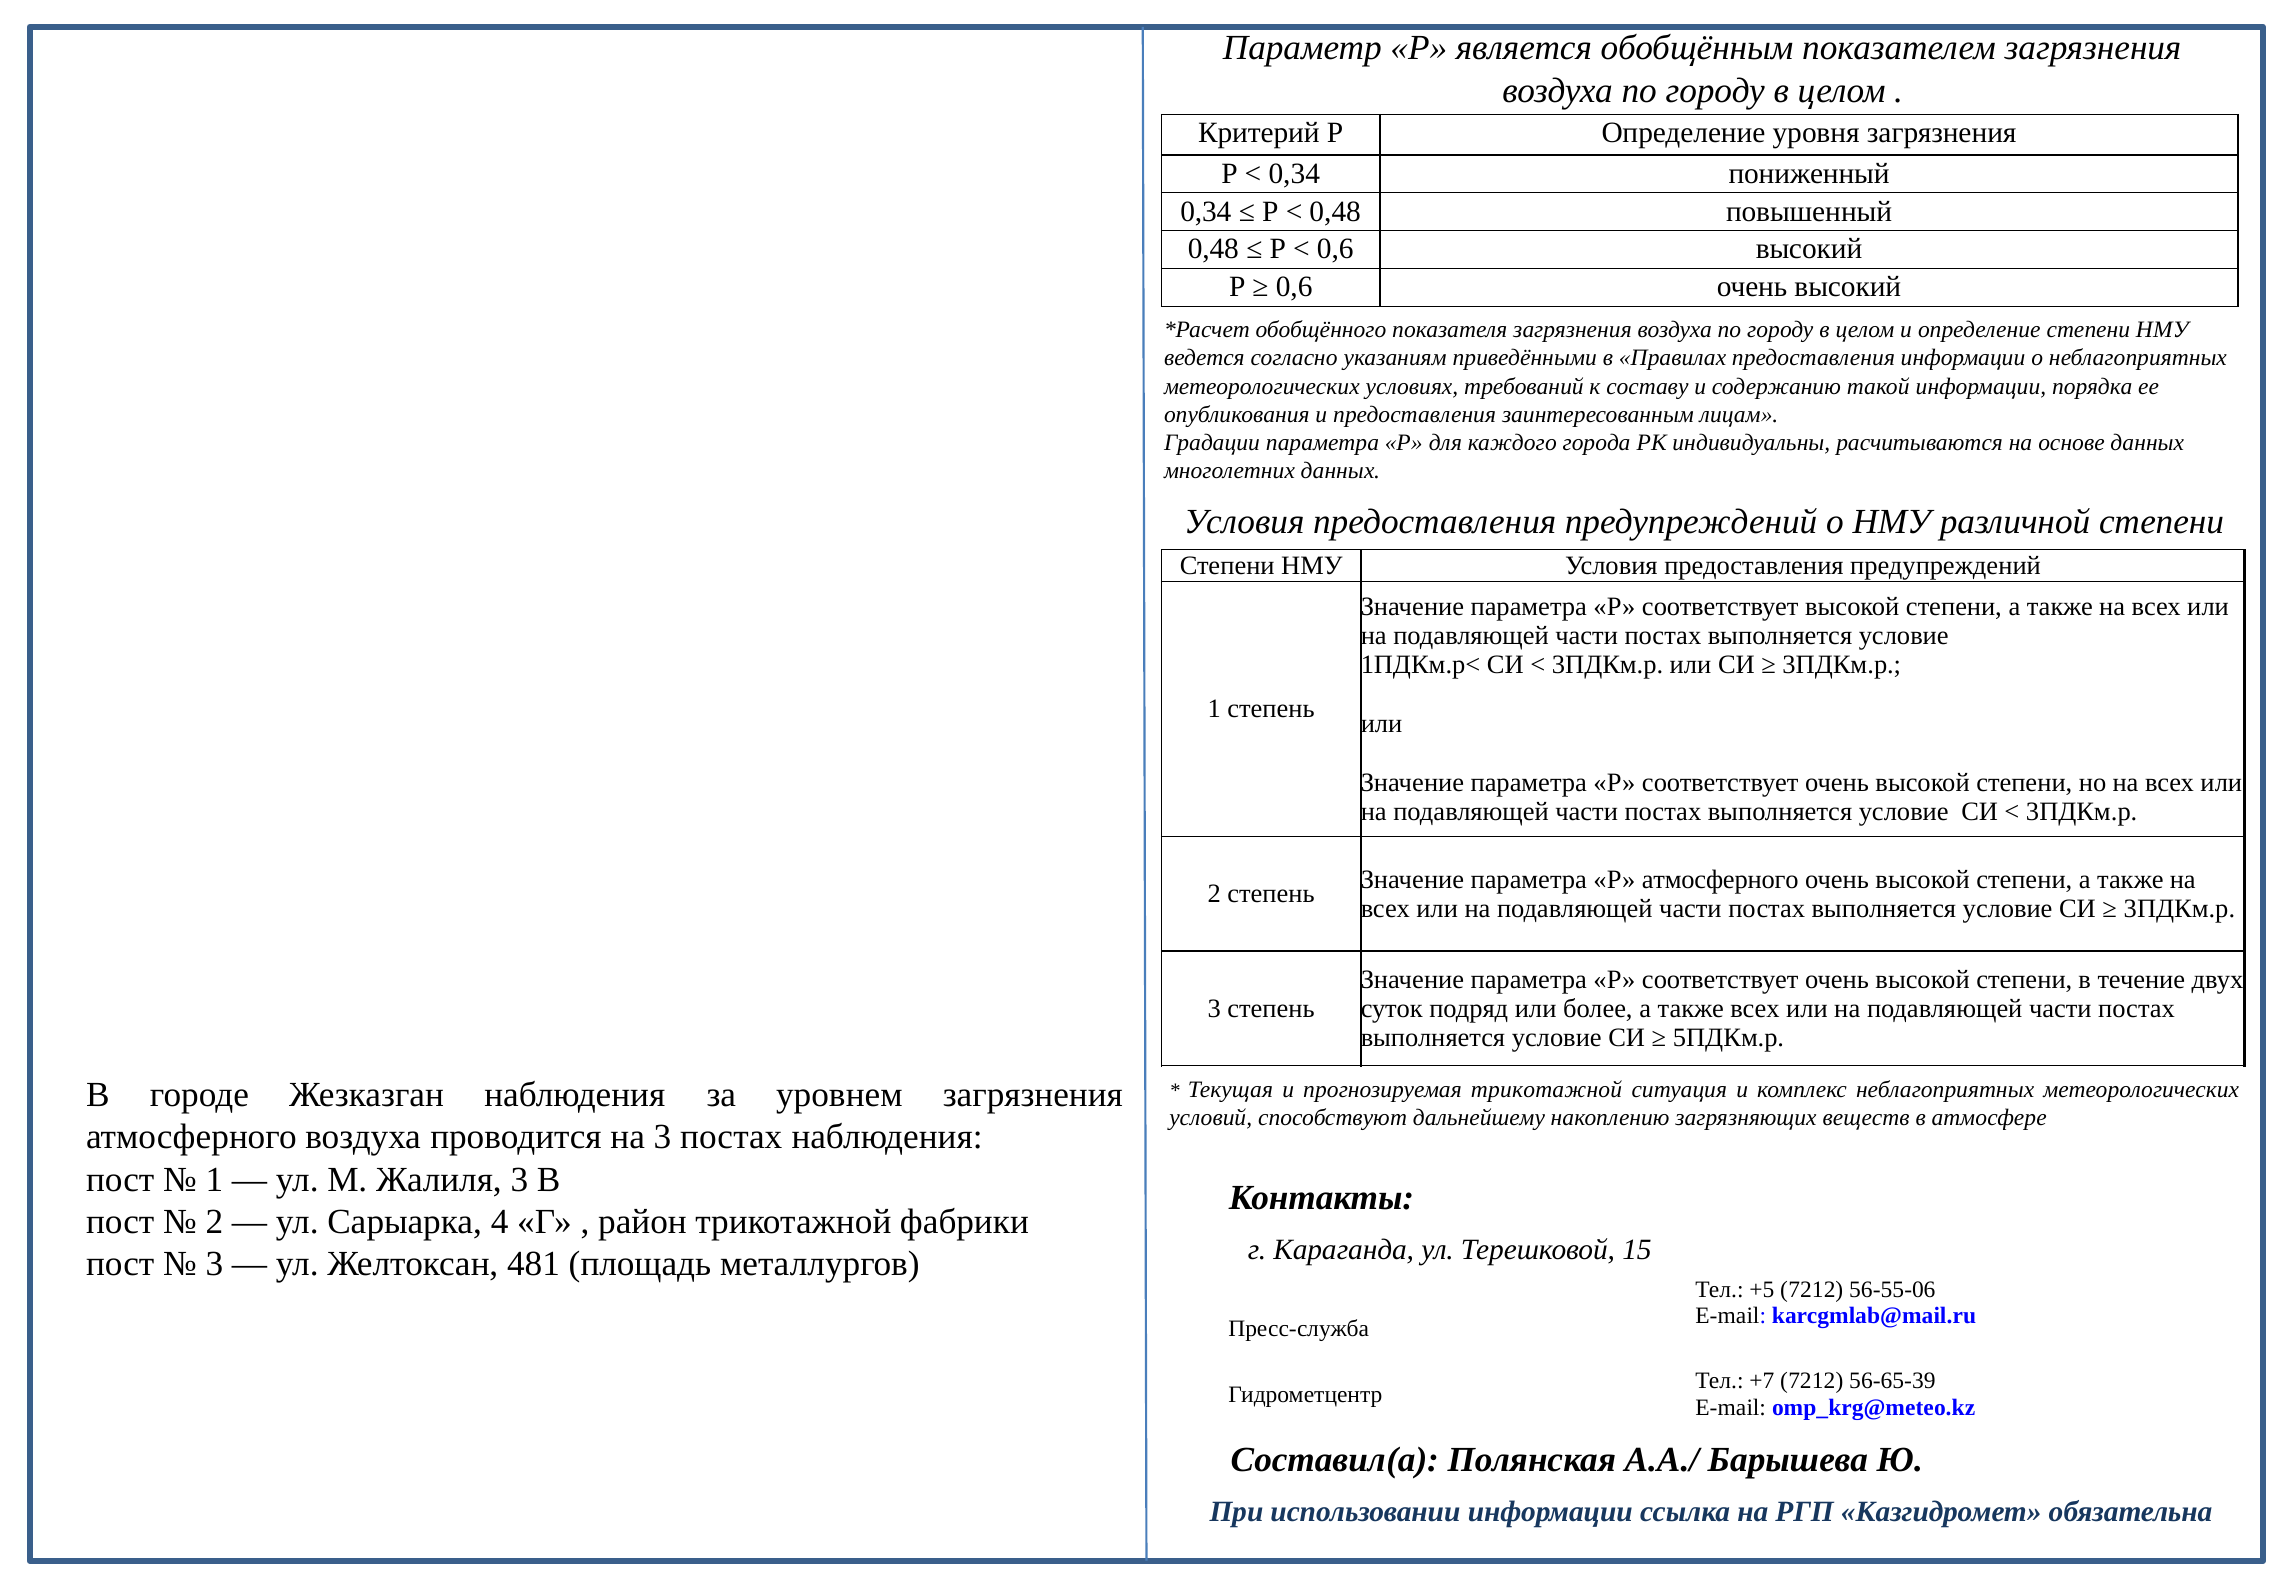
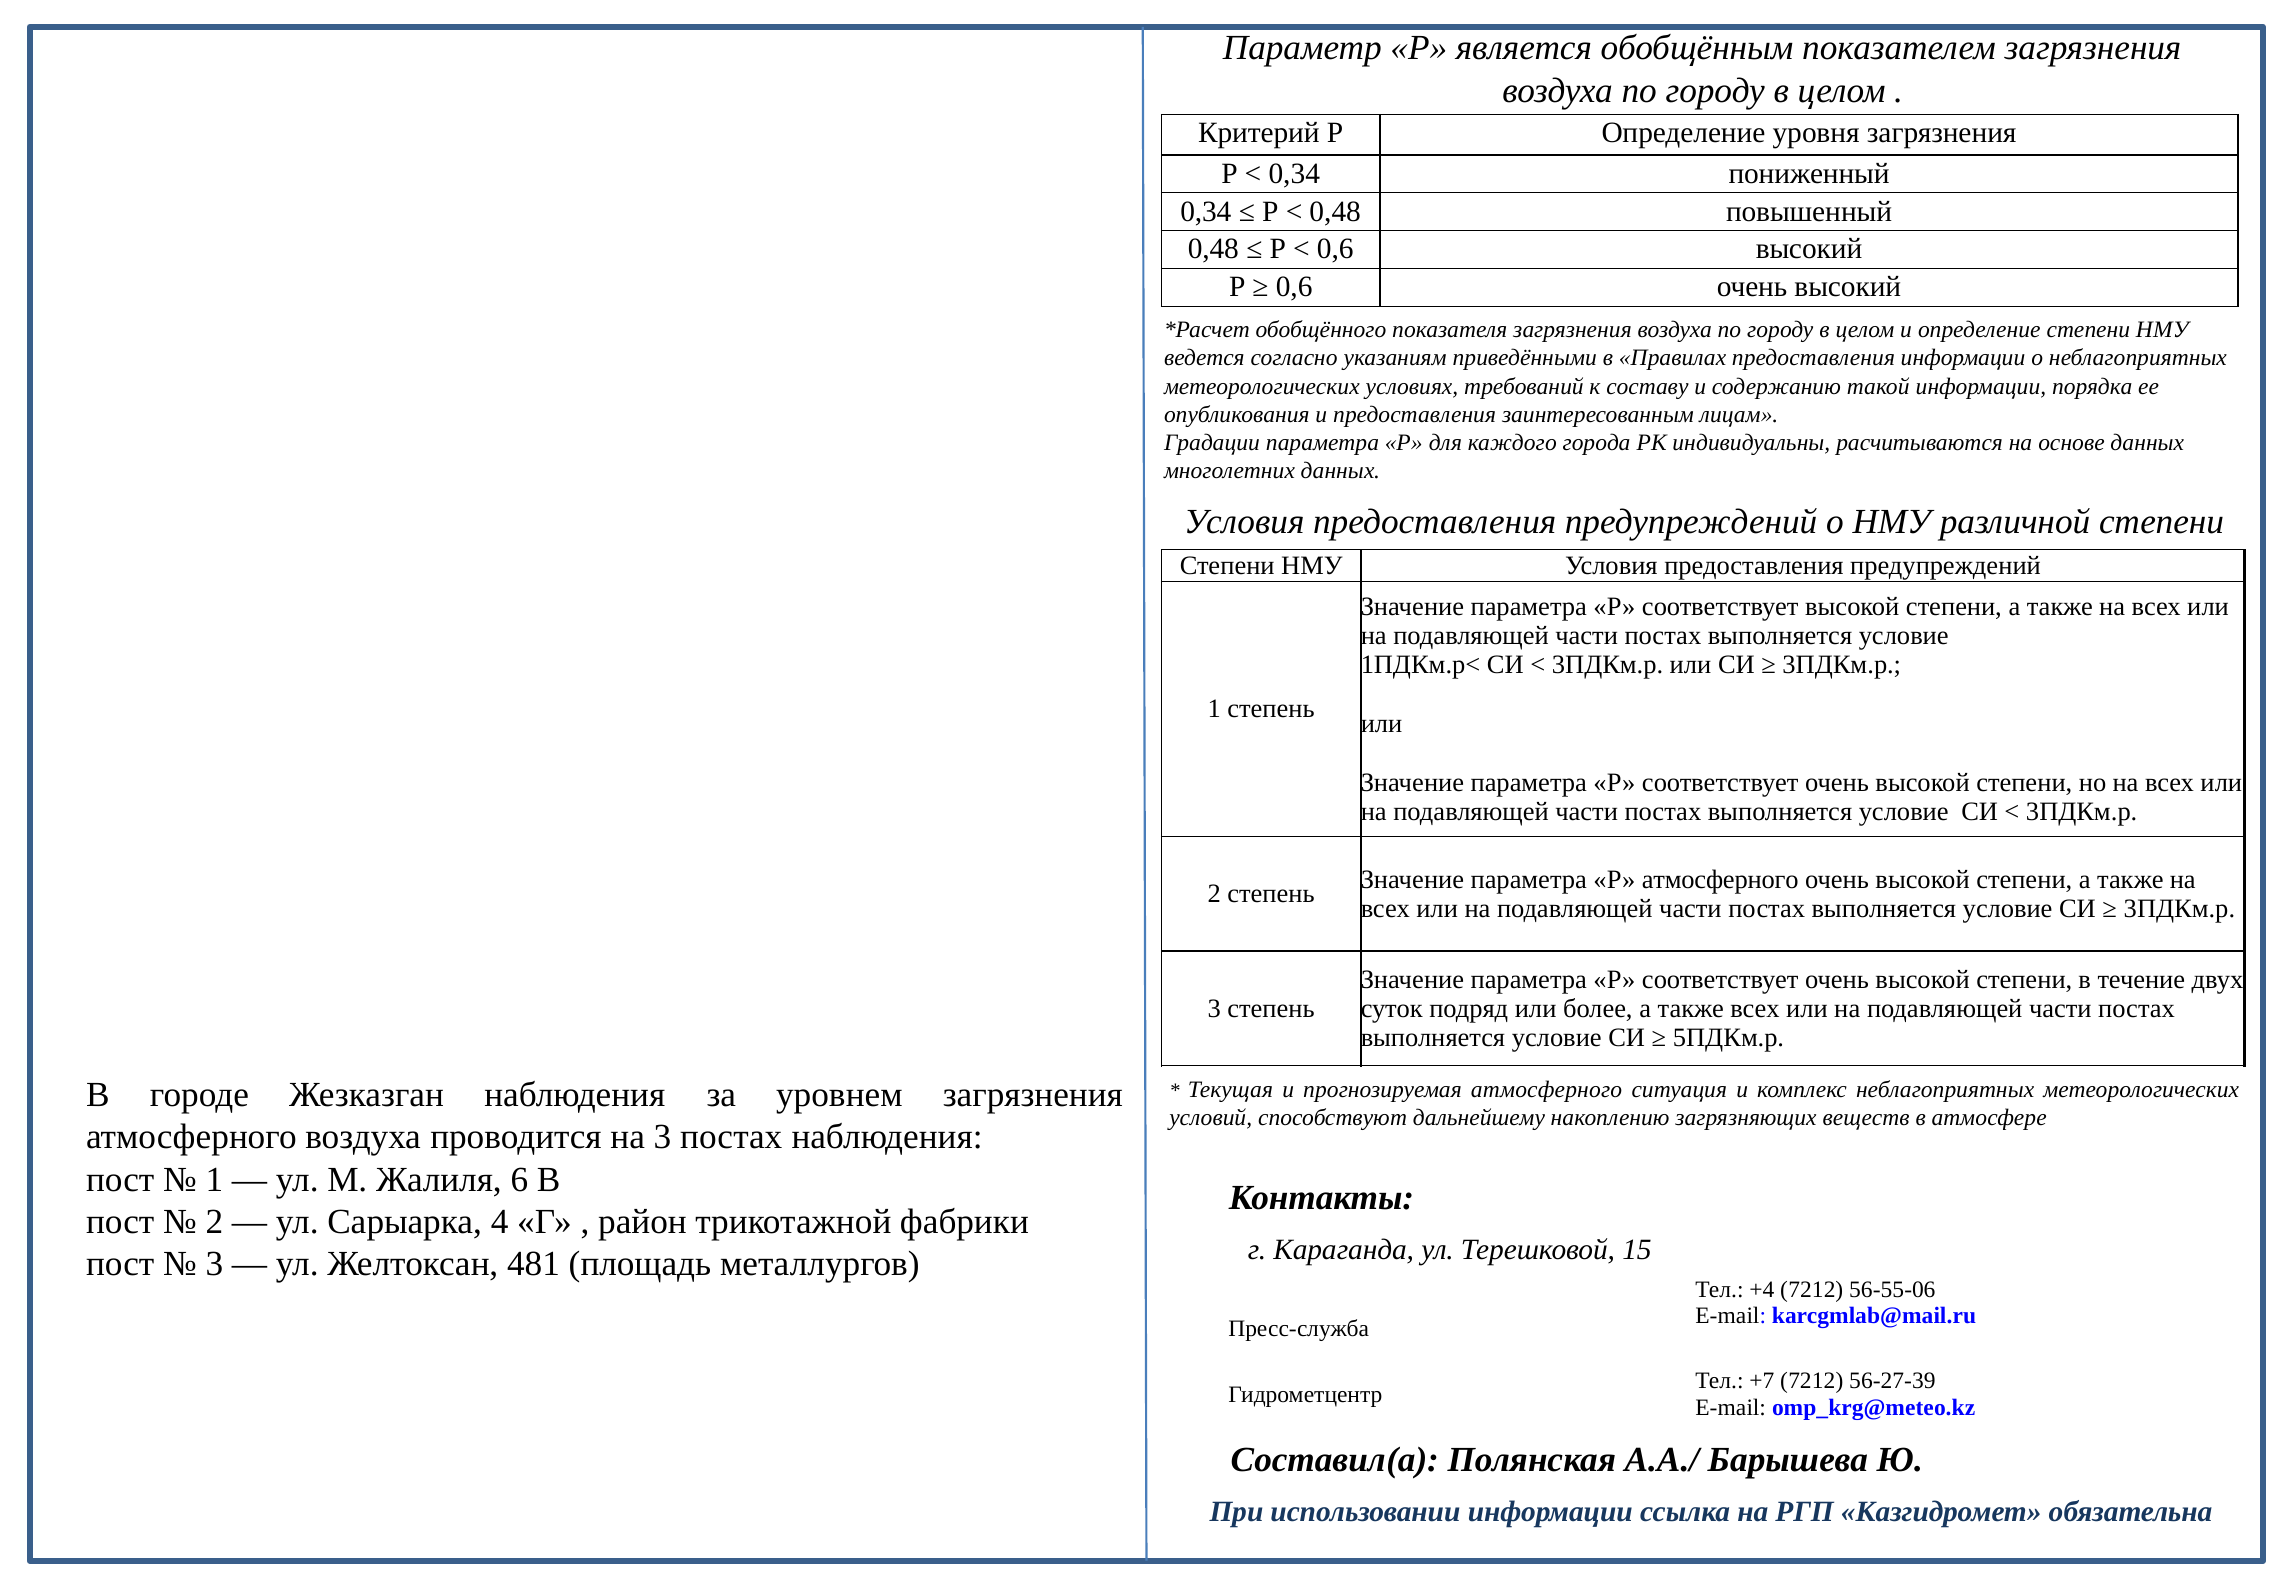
прогнозируемая трикотажной: трикотажной -> атмосферного (1547, 1089)
Жалиля 3: 3 -> 6 (519, 1179)
+5: +5 -> +4 (1762, 1289)
56-65-39: 56-65-39 -> 56-27-39 (1892, 1381)
